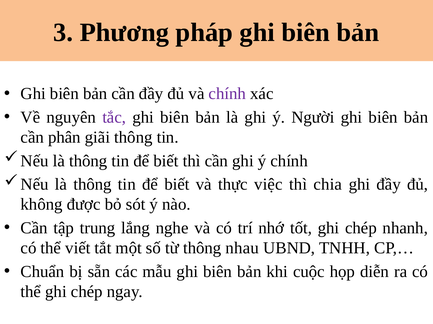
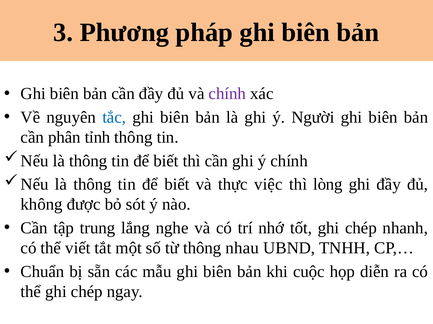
tắc colour: purple -> blue (114, 117)
giãi: giãi -> tỉnh (98, 138)
chia: chia -> lòng (328, 185)
